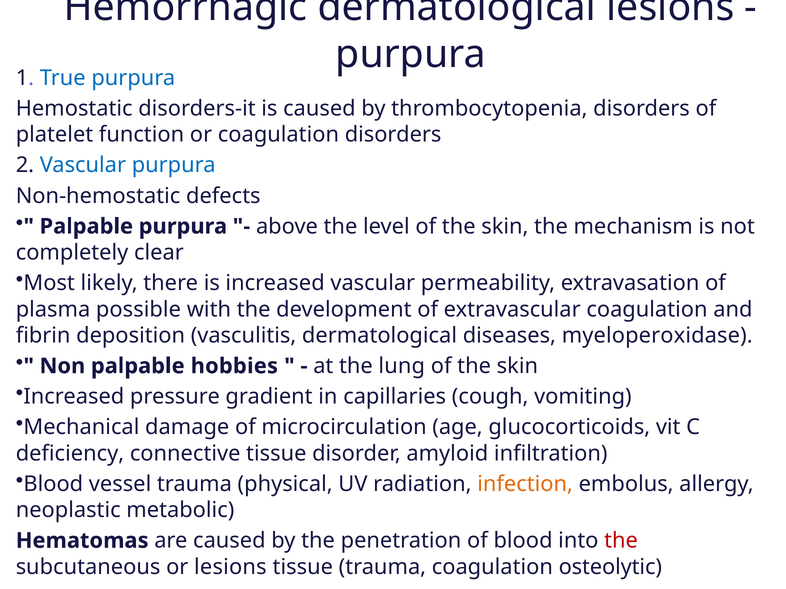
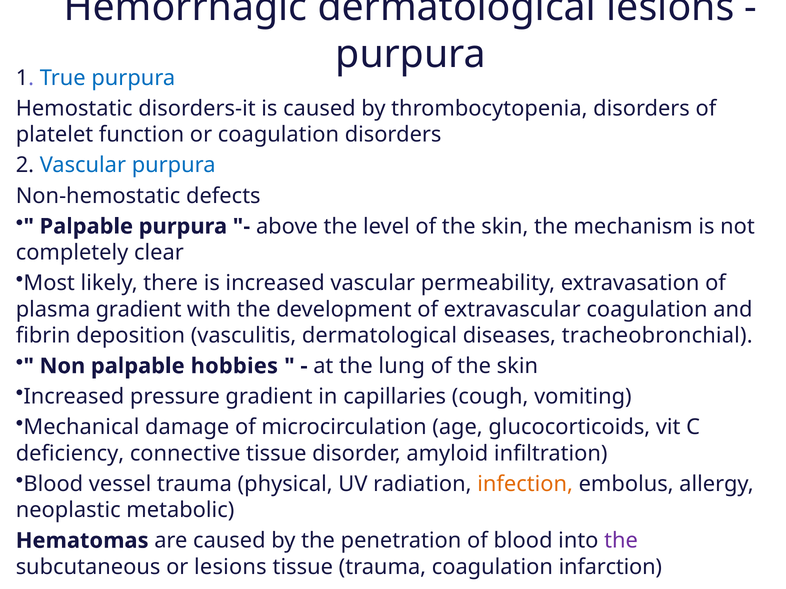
plasma possible: possible -> gradient (139, 310)
myeloperoxidase: myeloperoxidase -> tracheobronchial (657, 336)
the colour: red -> purple (621, 541)
osteolytic: osteolytic -> infarction (610, 567)
